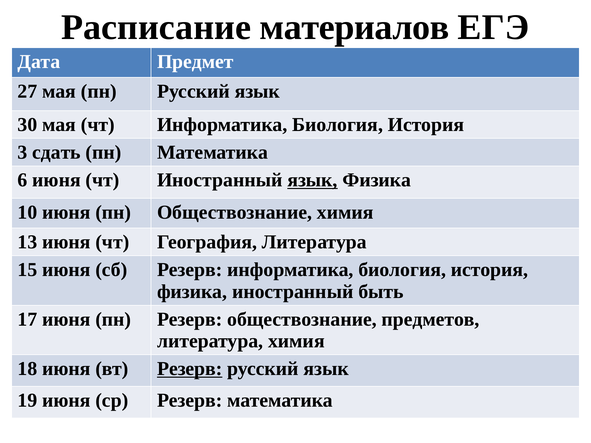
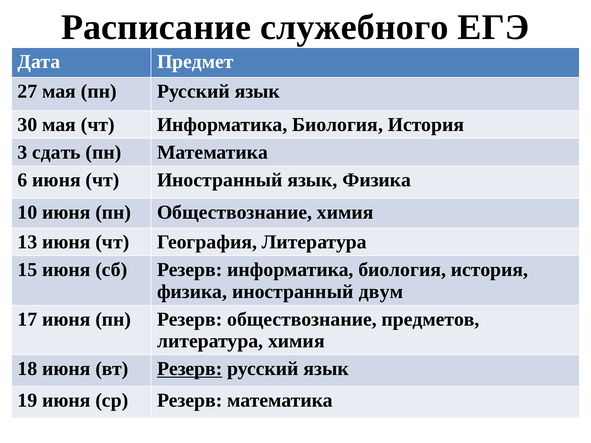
материалов: материалов -> служебного (354, 27)
язык underline: present -> none (312, 180)
быть: быть -> двум (381, 292)
